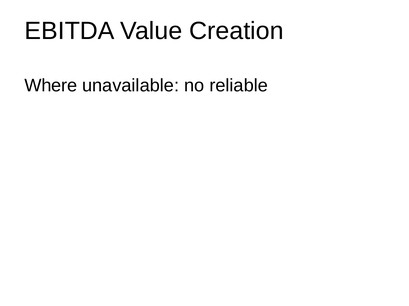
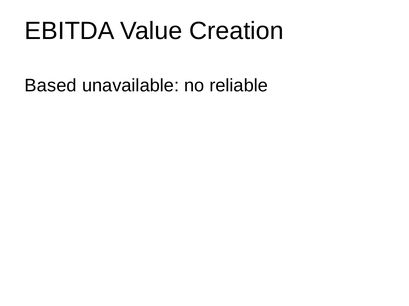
Where: Where -> Based (51, 86)
